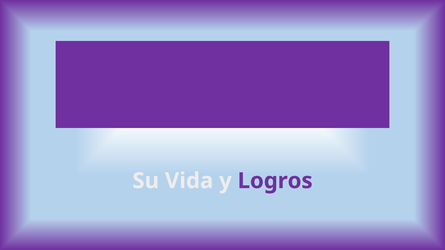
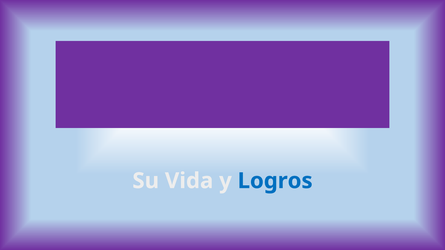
Logros colour: purple -> blue (275, 181)
